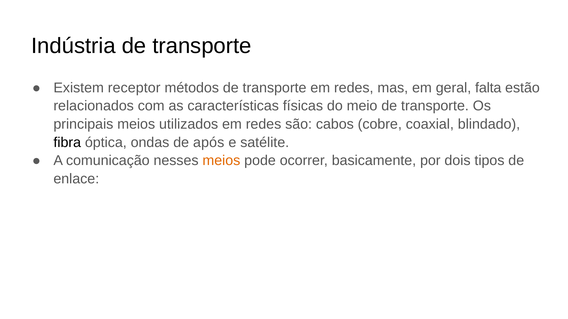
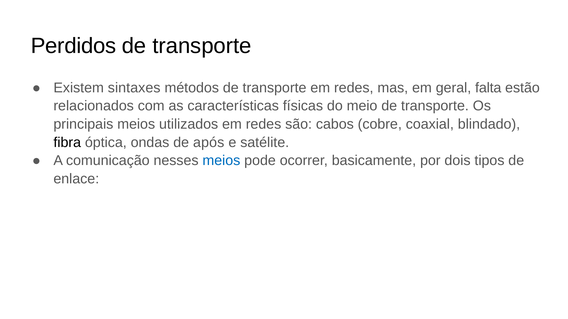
Indústria: Indústria -> Perdidos (73, 46)
receptor: receptor -> sintaxes (134, 88)
meios colour: orange -> blue (221, 161)
